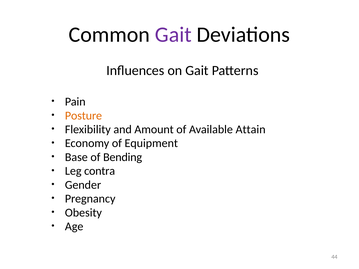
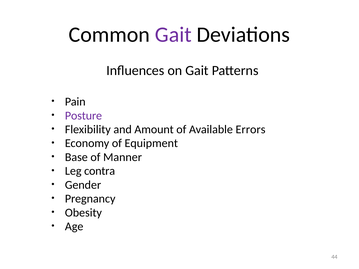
Posture colour: orange -> purple (83, 116)
Attain: Attain -> Errors (251, 130)
Bending: Bending -> Manner (123, 157)
